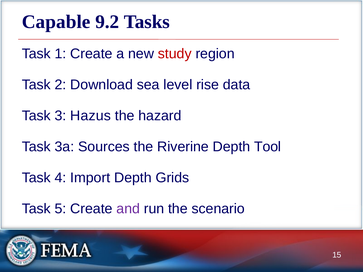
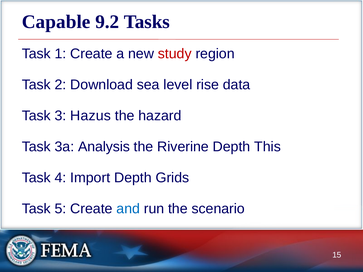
Sources: Sources -> Analysis (104, 147)
Tool: Tool -> This (268, 147)
and colour: purple -> blue (128, 209)
